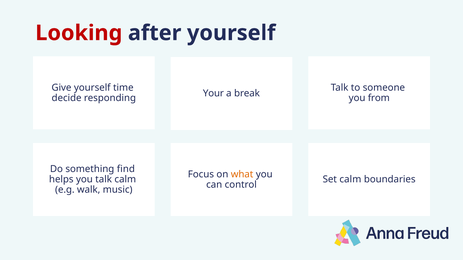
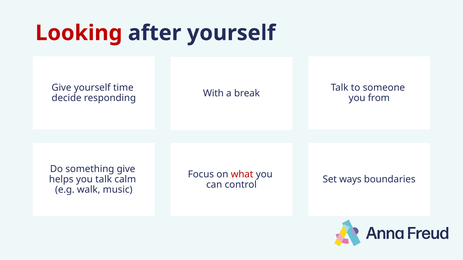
Your: Your -> With (213, 94)
something find: find -> give (126, 169)
what colour: orange -> red (242, 174)
Set calm: calm -> ways (350, 180)
